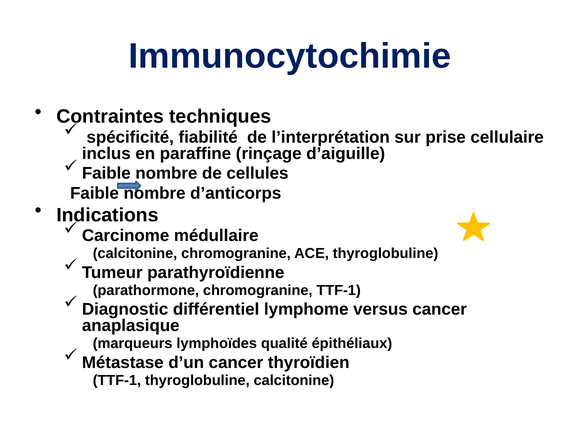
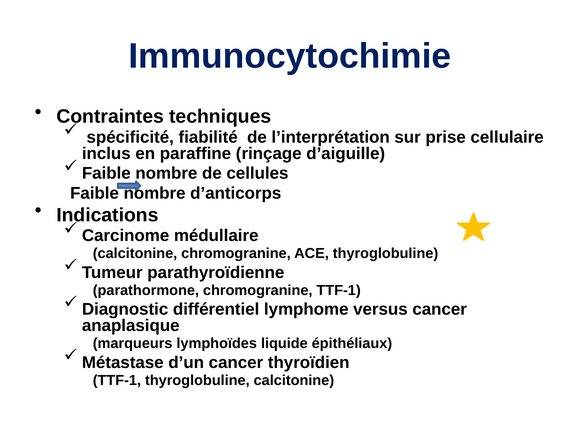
qualité: qualité -> liquide (284, 343)
